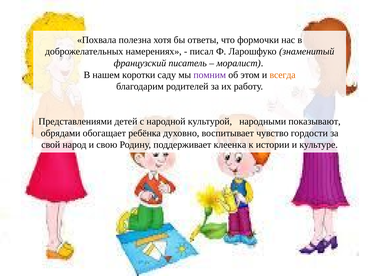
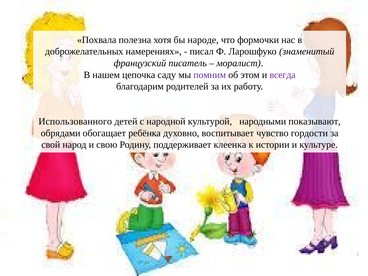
ответы: ответы -> народе (203, 40)
коротки: коротки -> цепочка (139, 75)
всегда colour: orange -> purple (283, 75)
Представлениями: Представлениями -> Использованного (75, 121)
